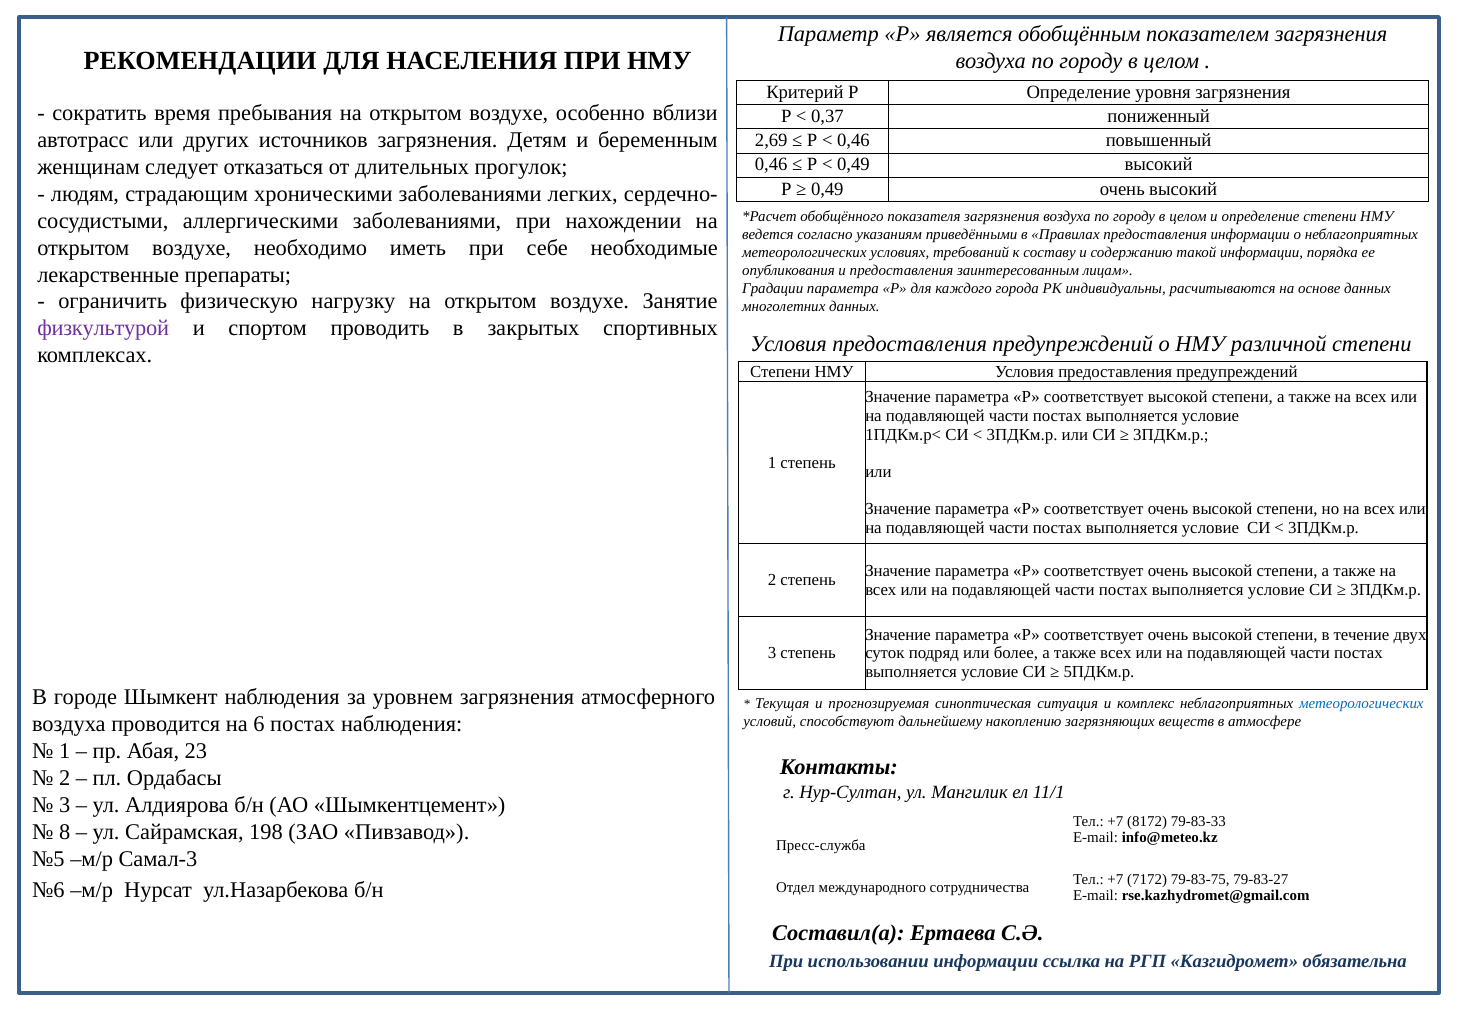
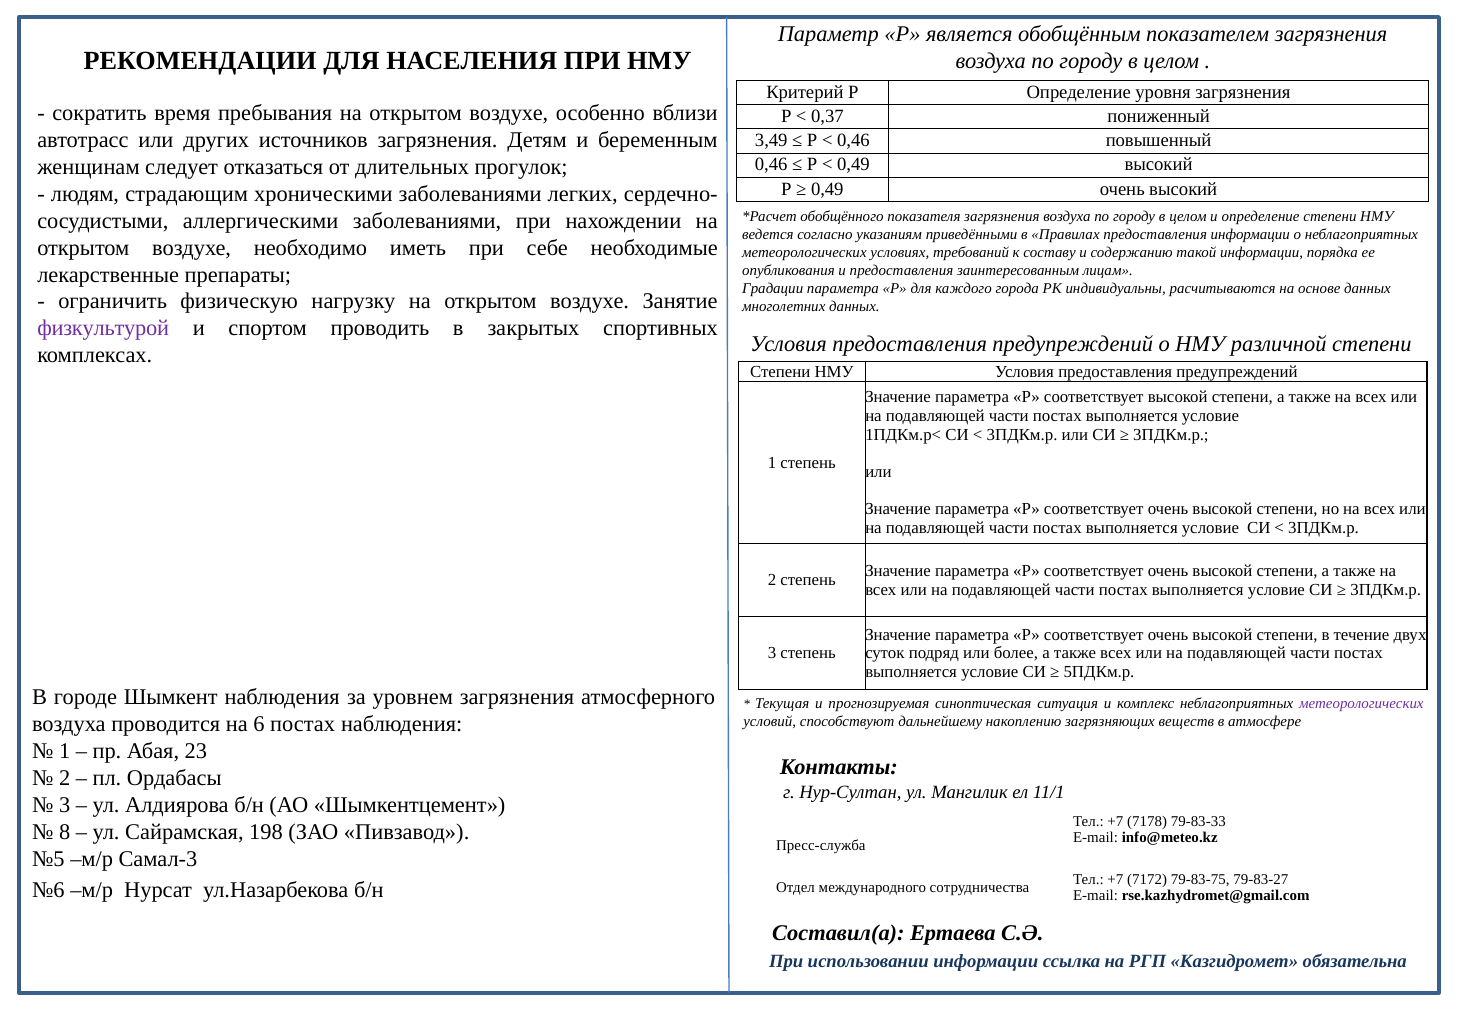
2,69: 2,69 -> 3,49 (771, 141)
метеорологических colour: blue -> purple (1361, 703)
8172: 8172 -> 7178 (1147, 821)
